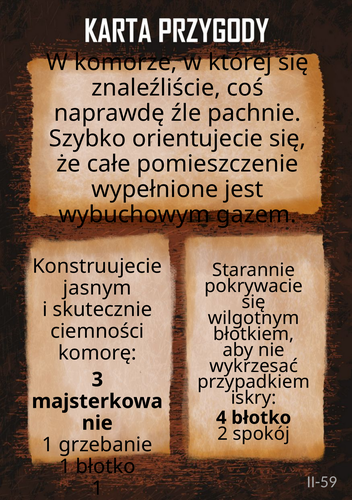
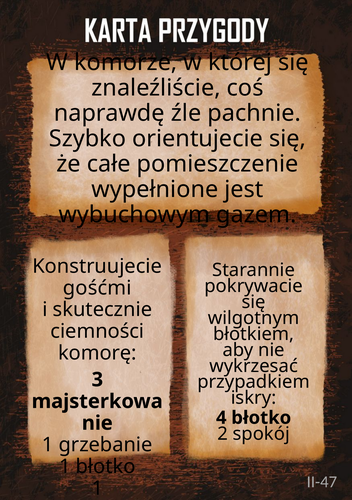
jasnym: jasnym -> gośćmi (97, 288)
II-59: II-59 -> II-47 (322, 482)
